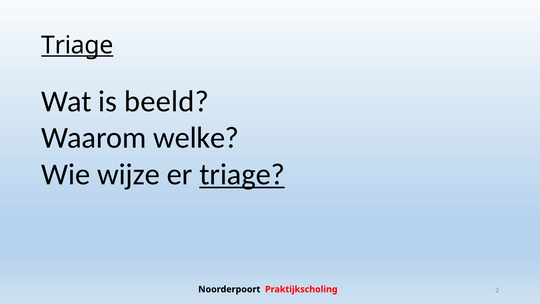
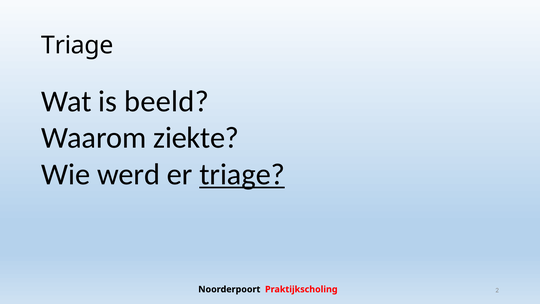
Triage underline: present -> none (77, 45)
welke: welke -> ziekte (196, 138)
wijze: wijze -> werd (129, 174)
